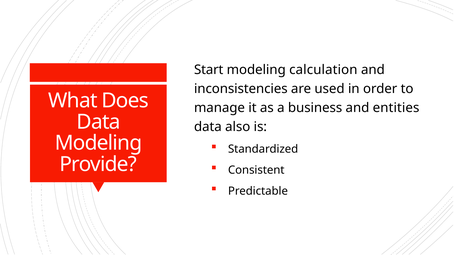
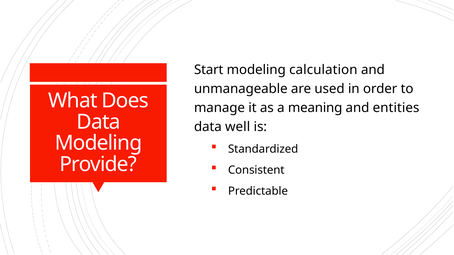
inconsistencies: inconsistencies -> unmanageable (241, 89)
business: business -> meaning (315, 108)
also: also -> well (238, 127)
